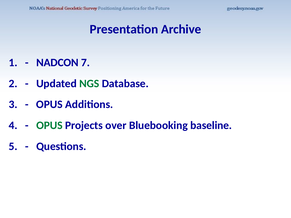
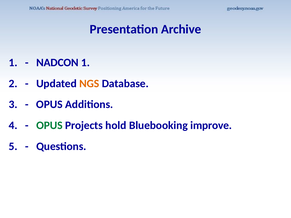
NADCON 7: 7 -> 1 (86, 63)
NGS colour: green -> orange (89, 84)
over: over -> hold (116, 126)
baseline: baseline -> improve (211, 126)
